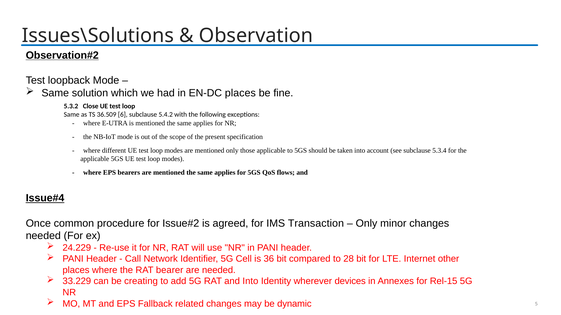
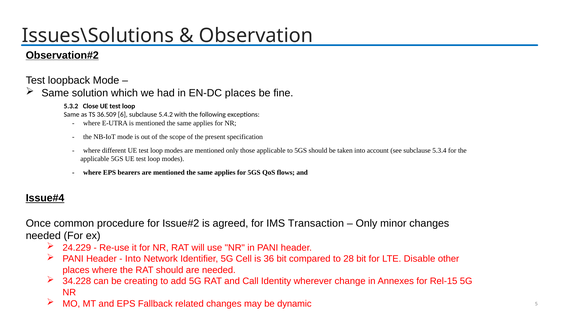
Call: Call -> Into (133, 259)
Internet: Internet -> Disable (420, 259)
RAT bearer: bearer -> should (170, 271)
33.229: 33.229 -> 34.228 (77, 282)
and Into: Into -> Call (250, 282)
devices: devices -> change (350, 282)
